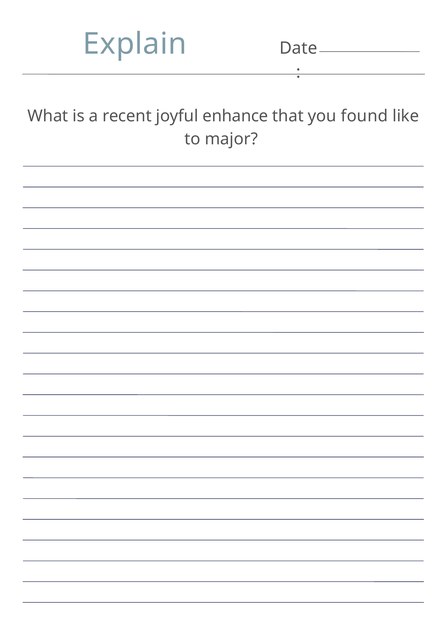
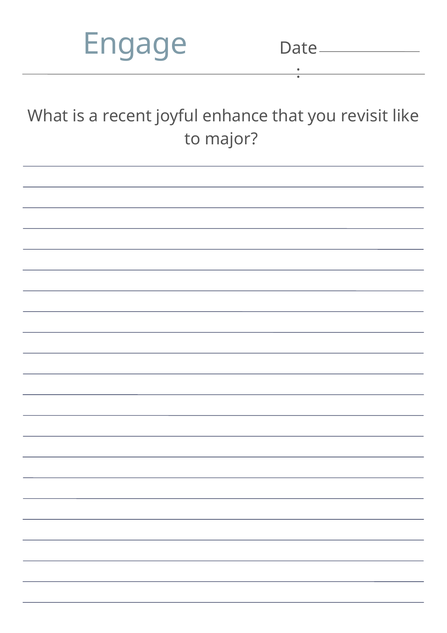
Explain: Explain -> Engage (135, 44)
found: found -> revisit (364, 116)
